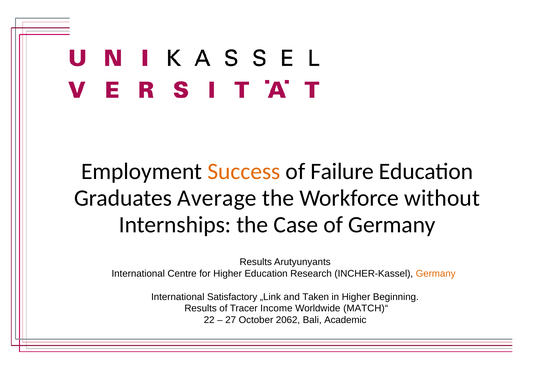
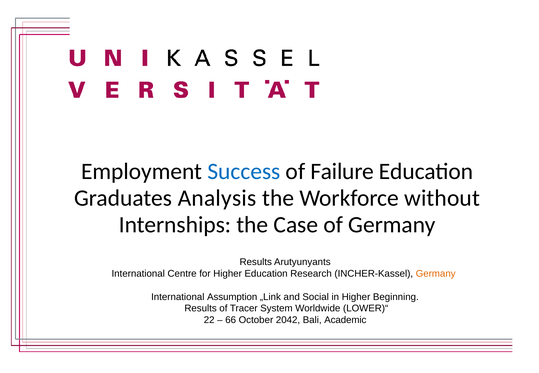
Success colour: orange -> blue (244, 171)
Average: Average -> Analysis (217, 198)
Satisfactory: Satisfactory -> Assumption (232, 297)
Taken: Taken -> Social (316, 297)
Income: Income -> System (276, 309)
MATCH)“: MATCH)“ -> LOWER)“ (366, 309)
27: 27 -> 66 (231, 320)
2062: 2062 -> 2042 (288, 320)
